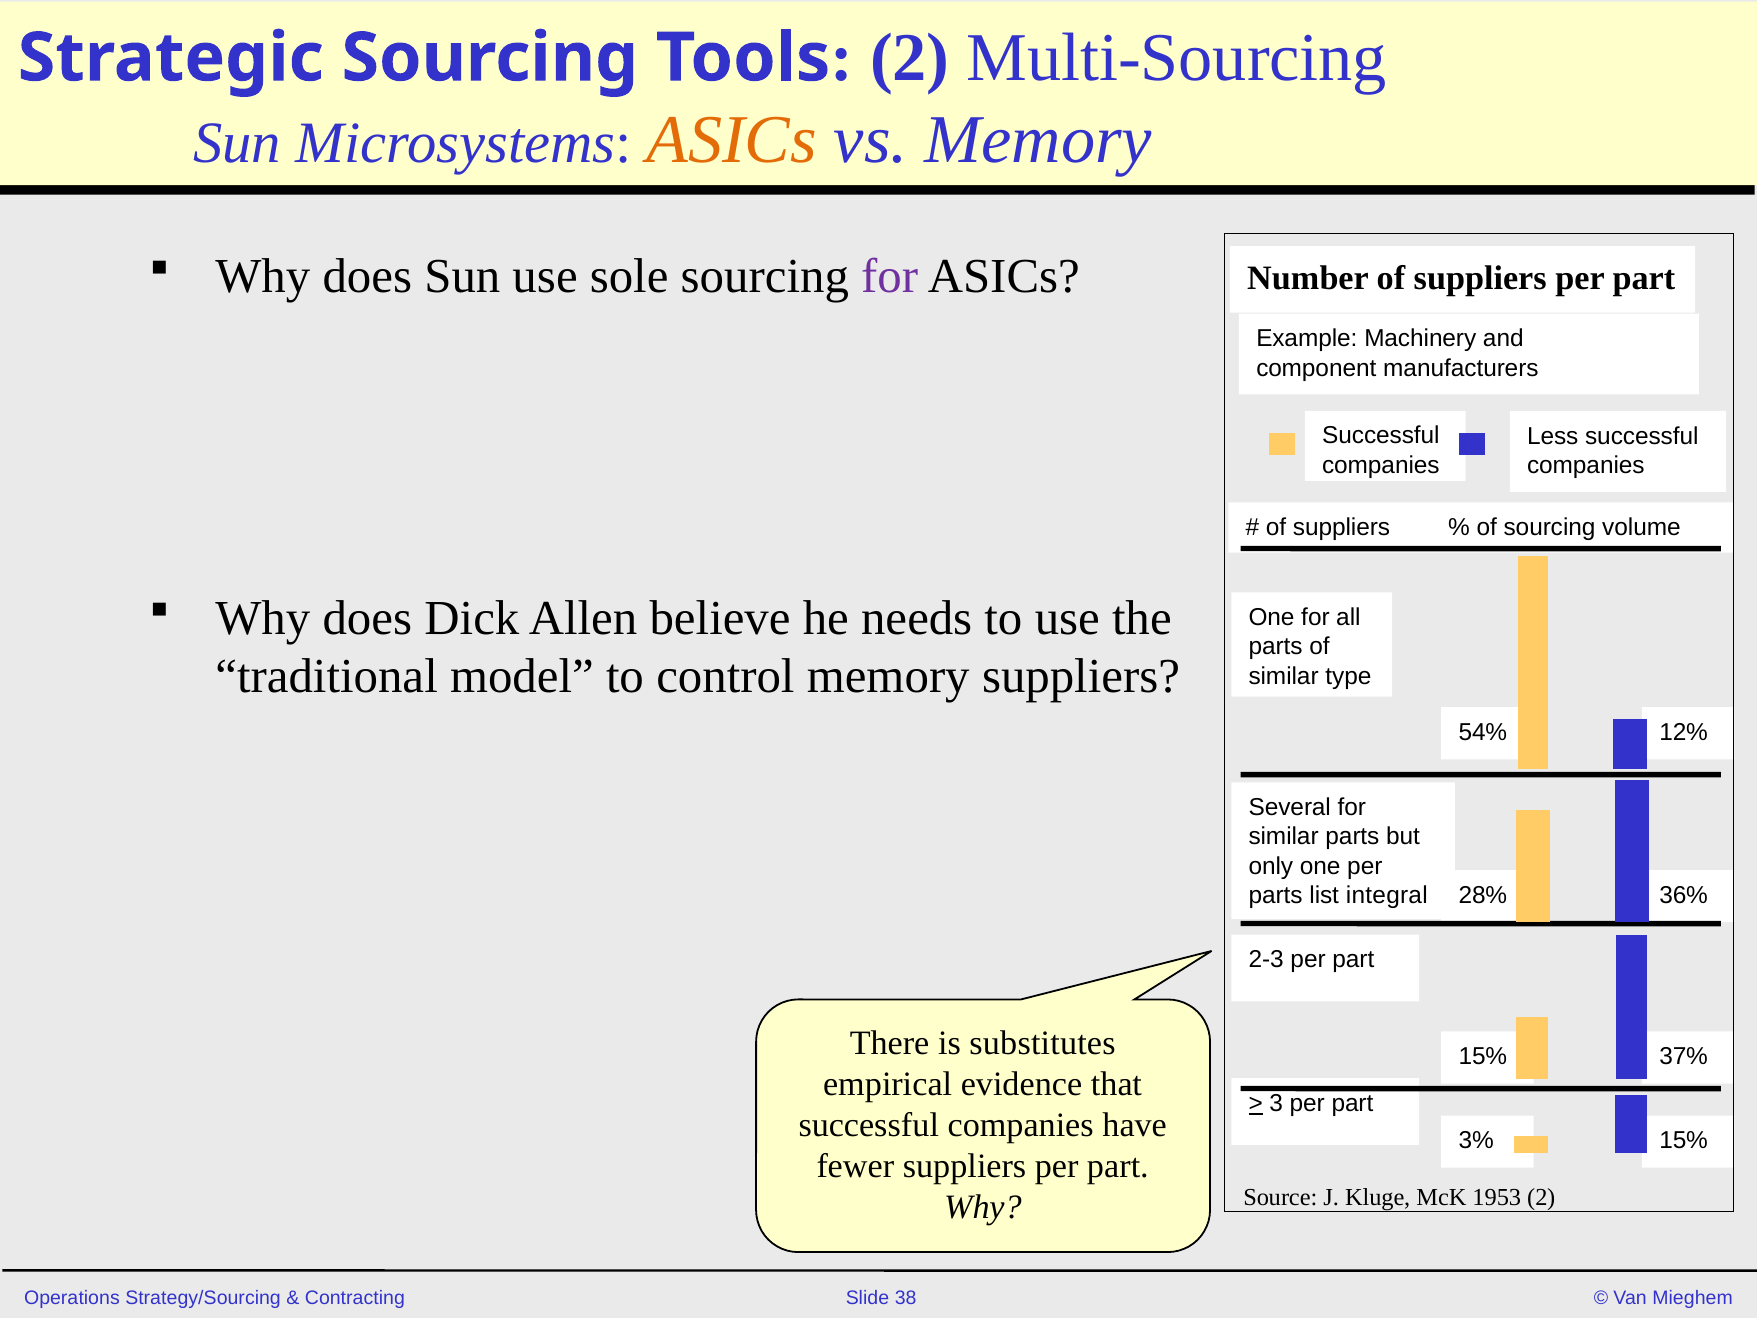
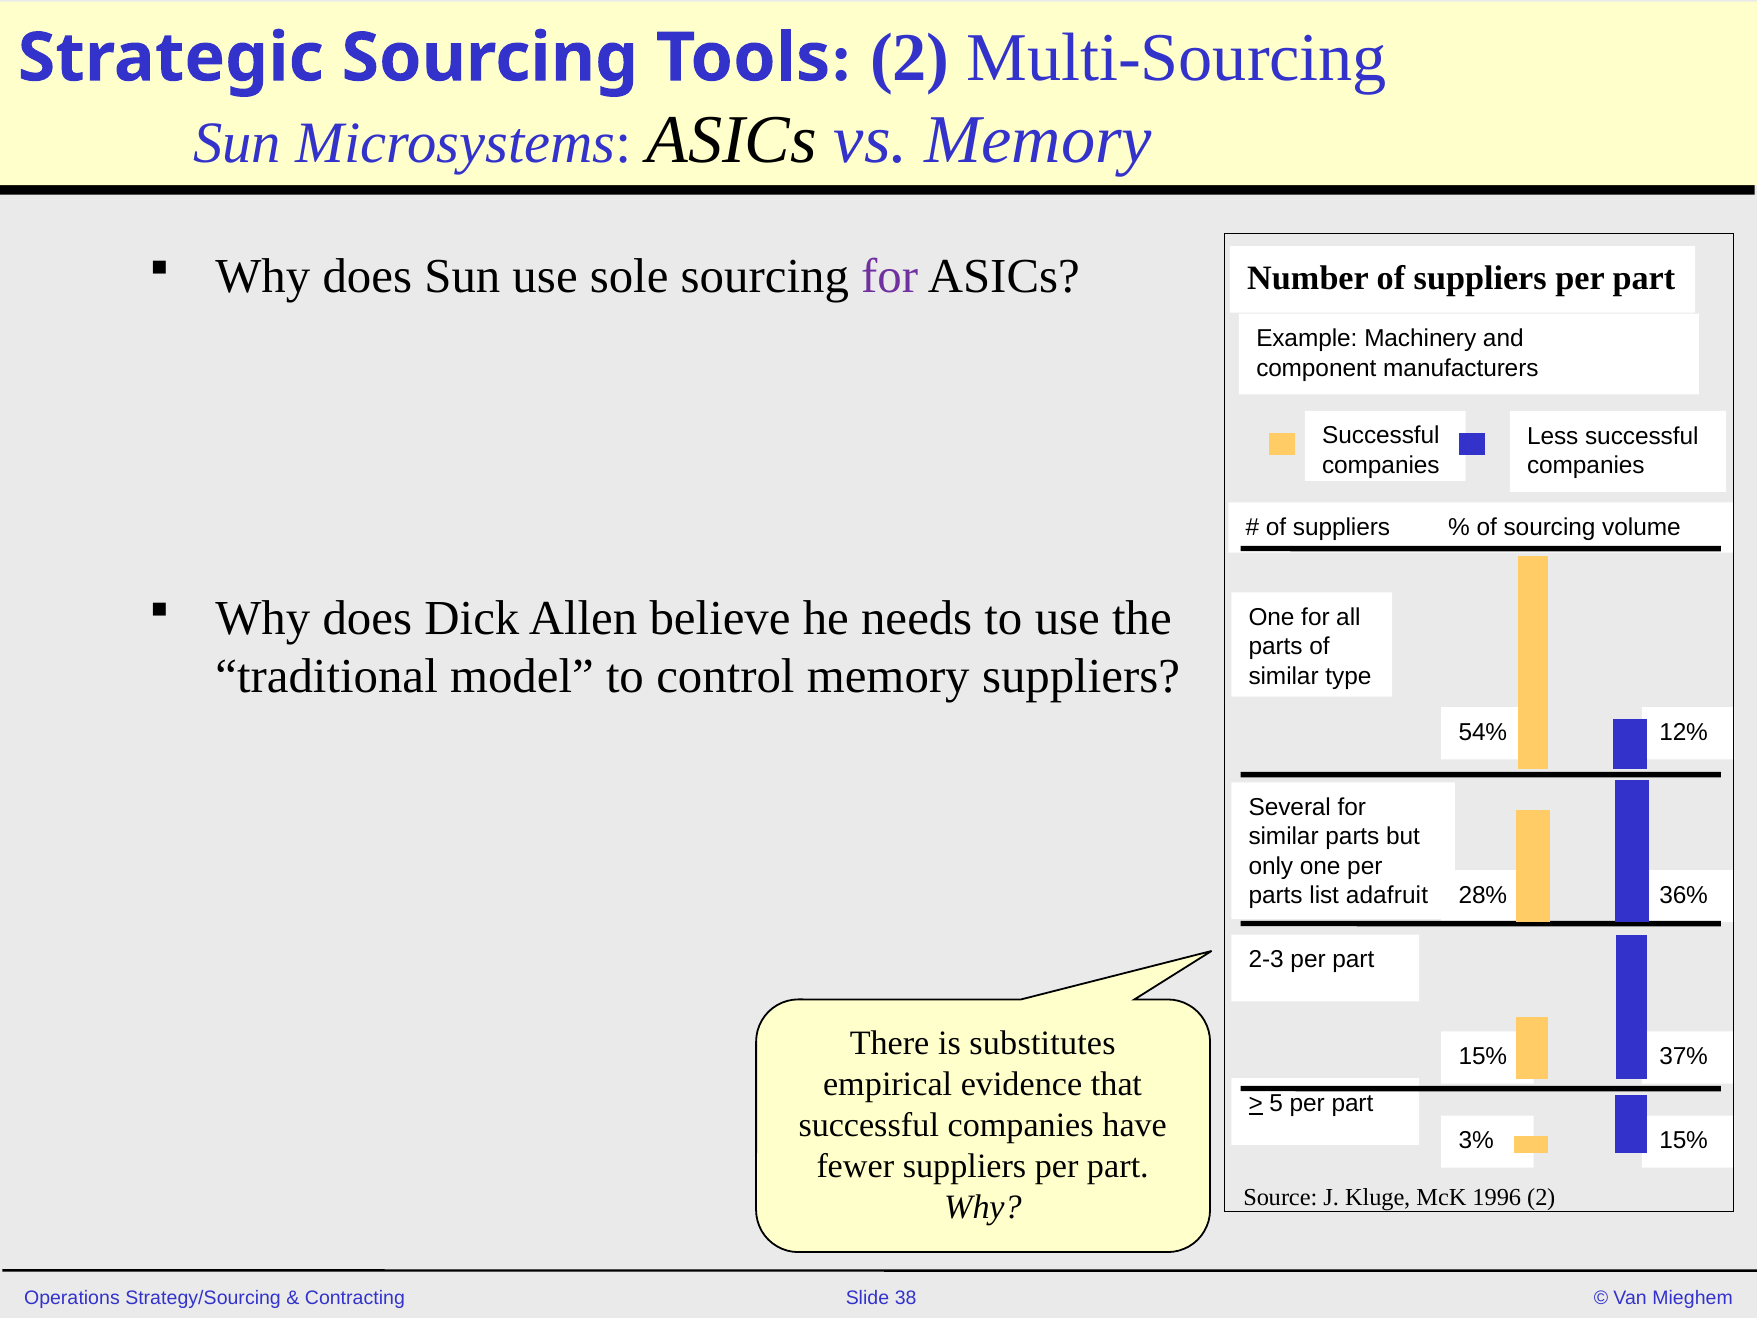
ASICs colour: orange -> black (732, 140)
integral: integral -> adafruit (1387, 895)
3: 3 -> 5 (1276, 1103)
1953: 1953 -> 1996 (1497, 1197)
